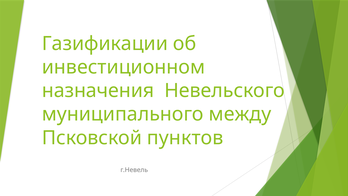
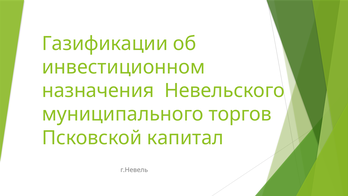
между: между -> торгов (240, 114)
пунктов: пунктов -> капитал (185, 138)
